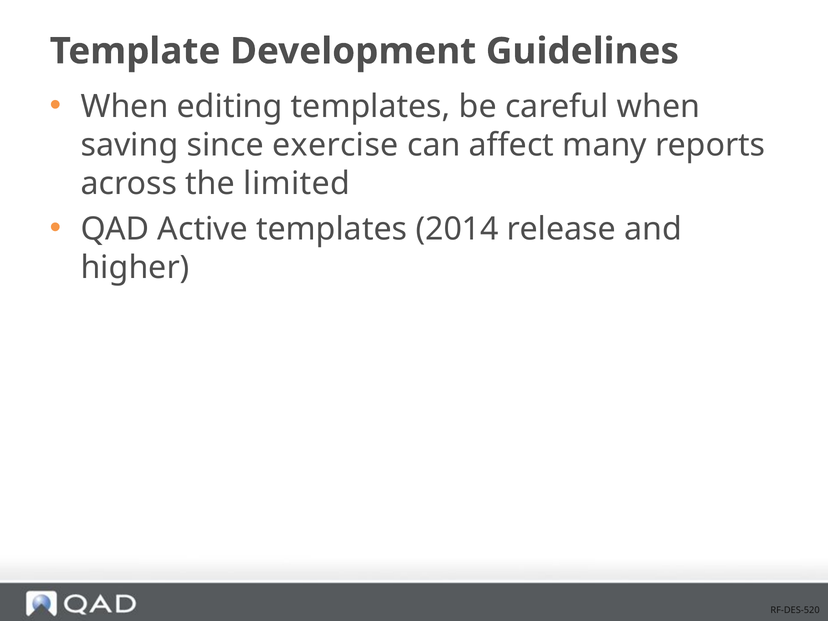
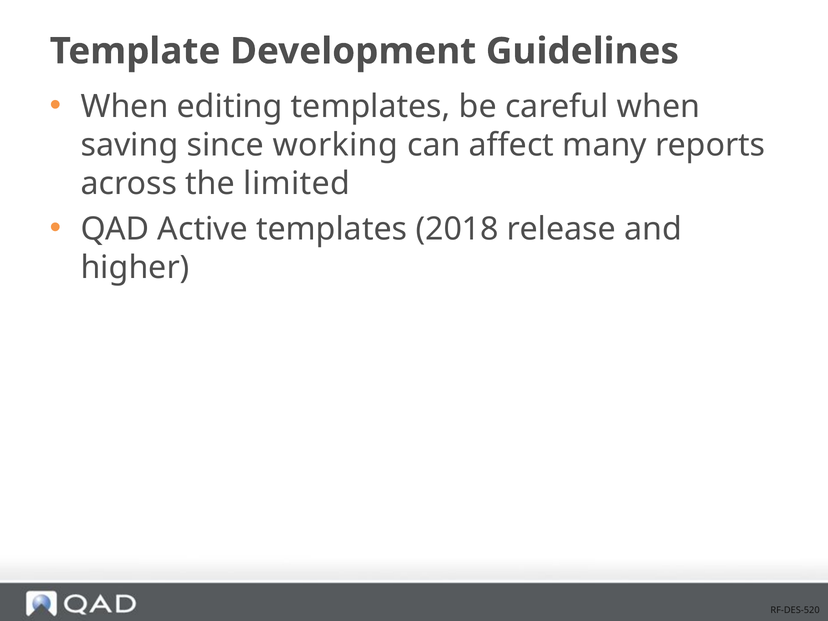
exercise: exercise -> working (335, 145)
2014: 2014 -> 2018 (457, 229)
